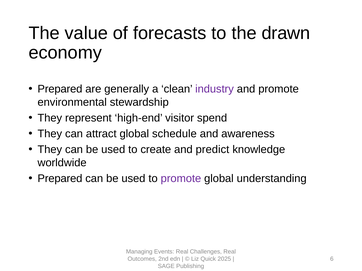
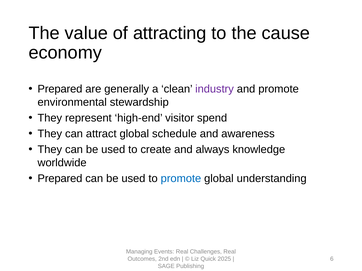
forecasts: forecasts -> attracting (170, 33)
drawn: drawn -> cause (286, 33)
predict: predict -> always (213, 150)
promote colour: purple -> blue (181, 179)
